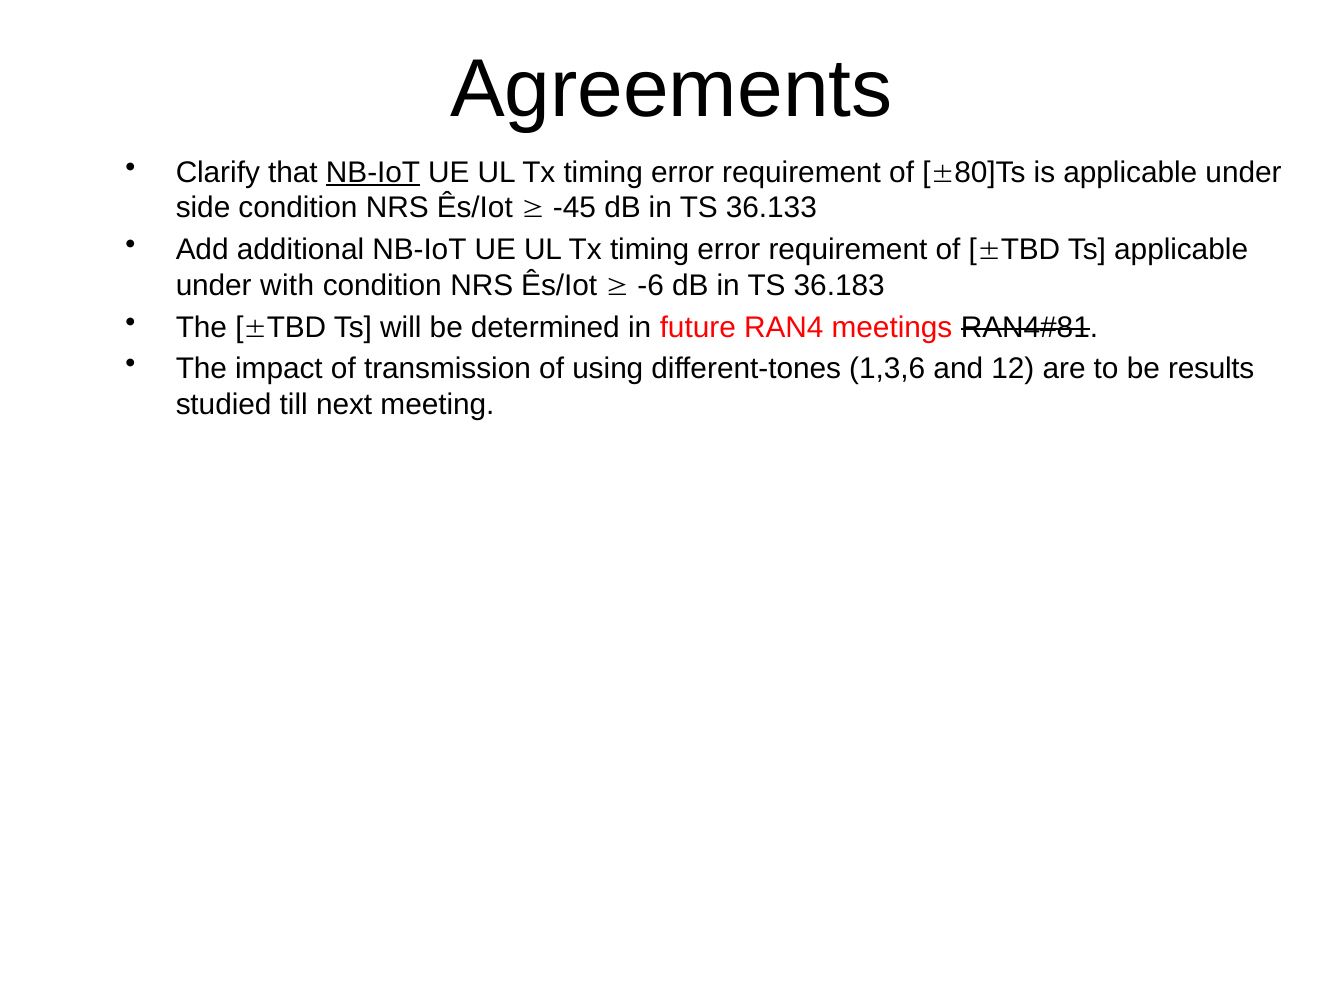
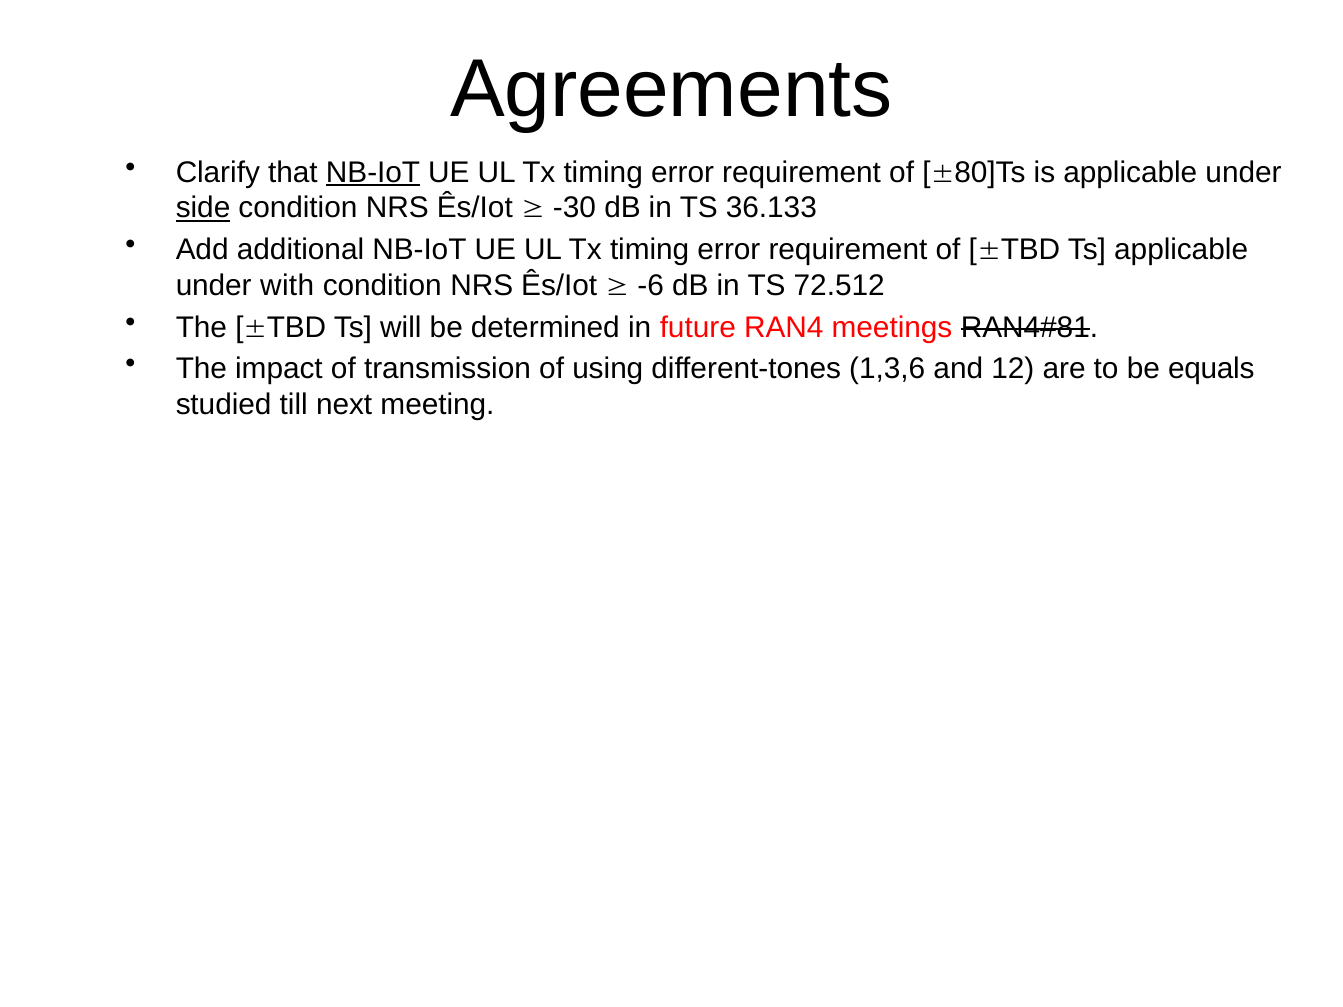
side underline: none -> present (203, 208)
-45: -45 -> -30 (574, 208)
36.183: 36.183 -> 72.512 (839, 286)
results: results -> equals (1211, 369)
